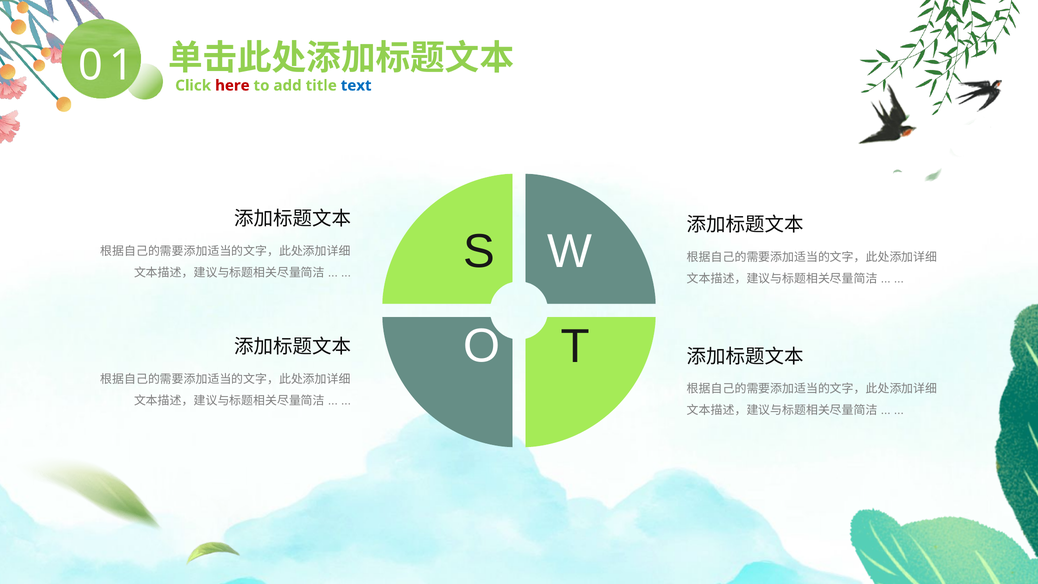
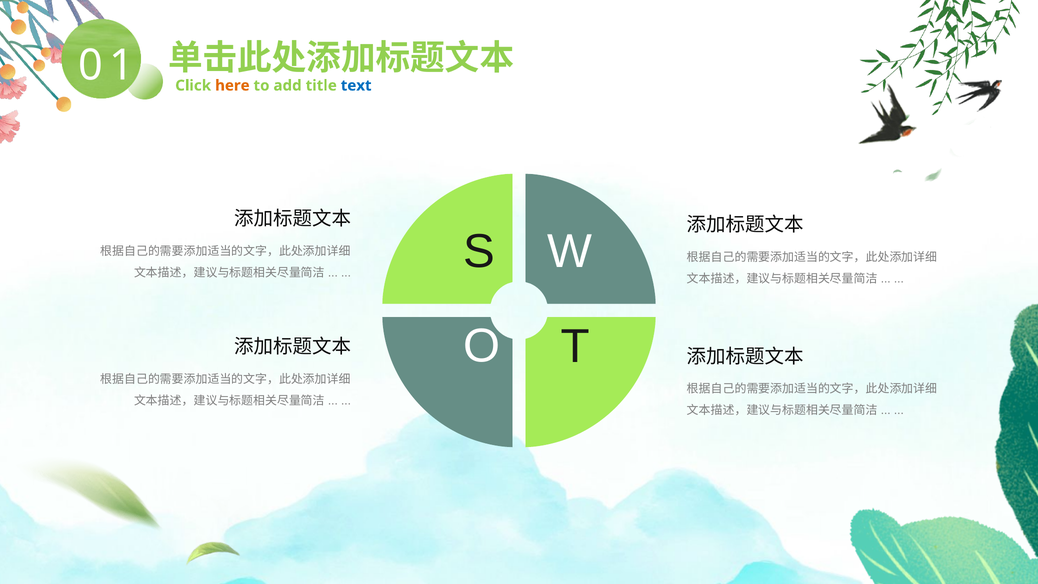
here colour: red -> orange (232, 86)
